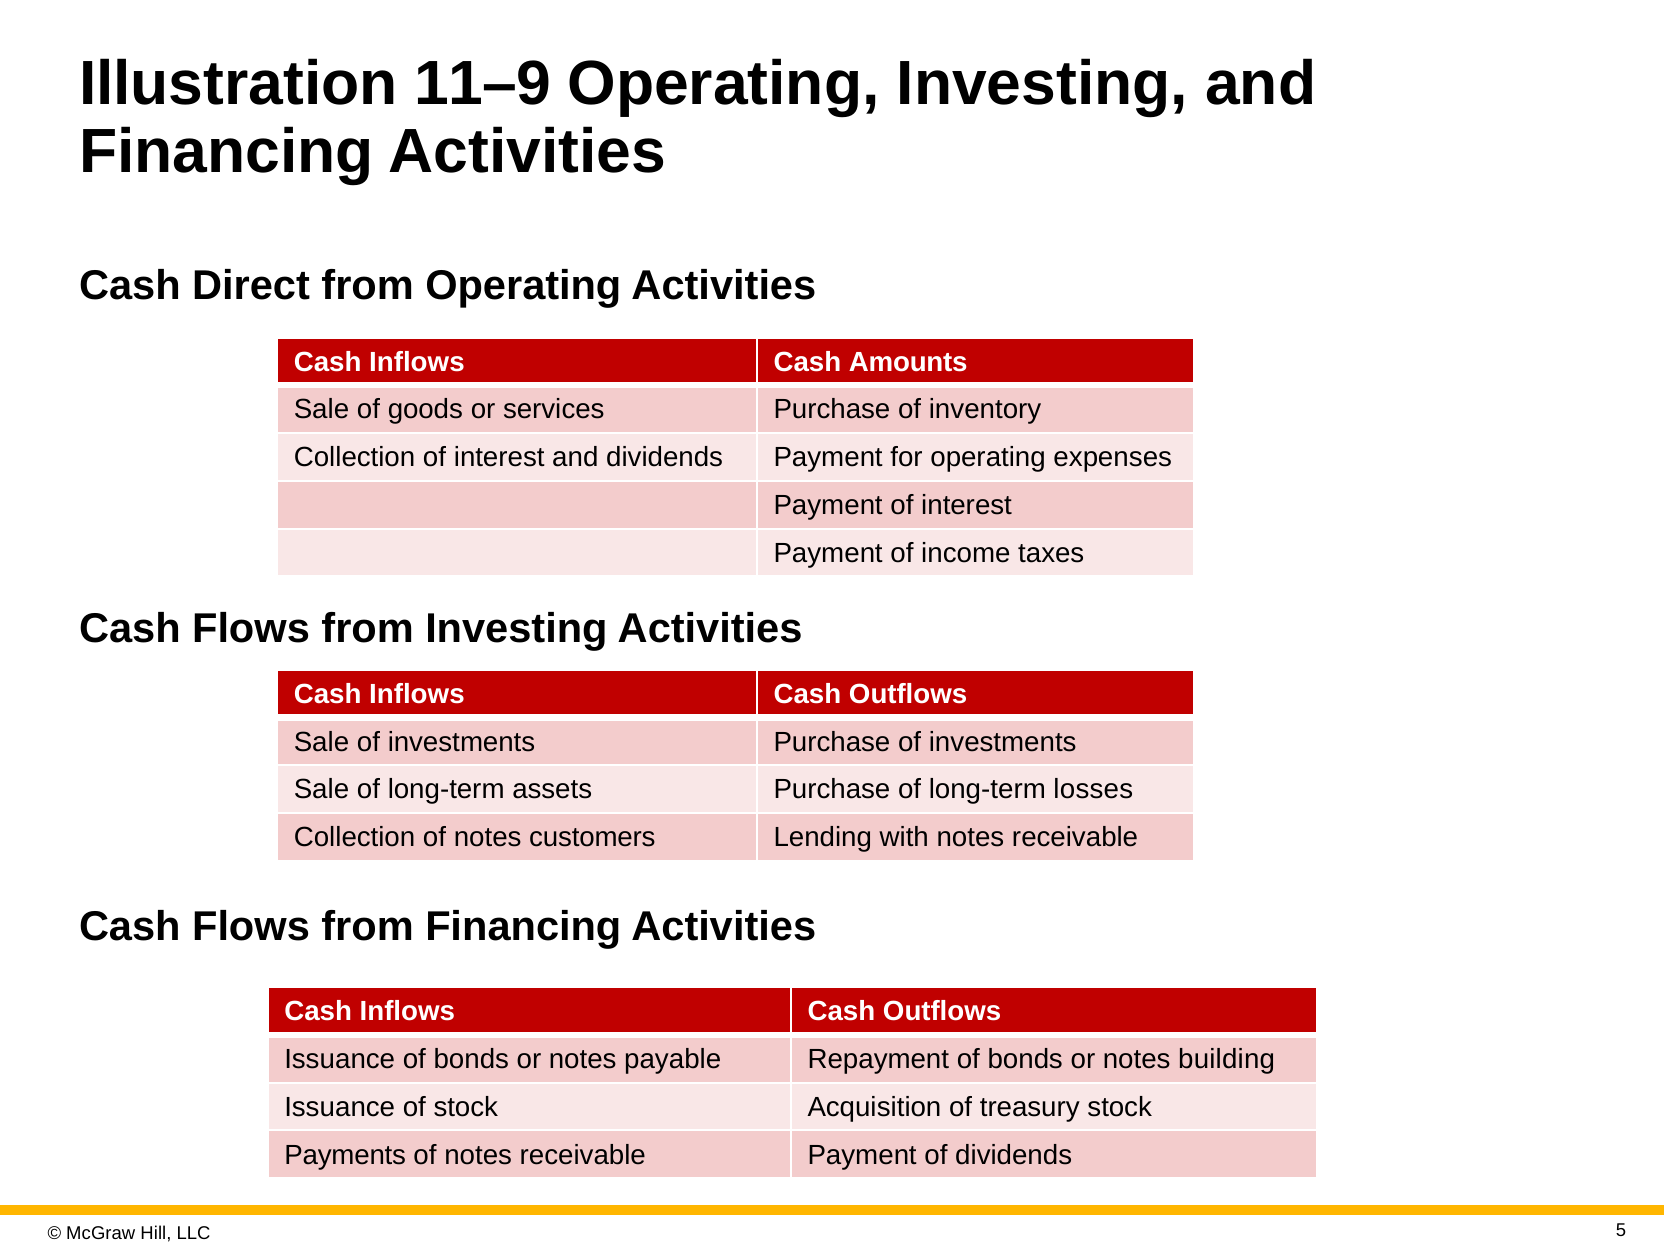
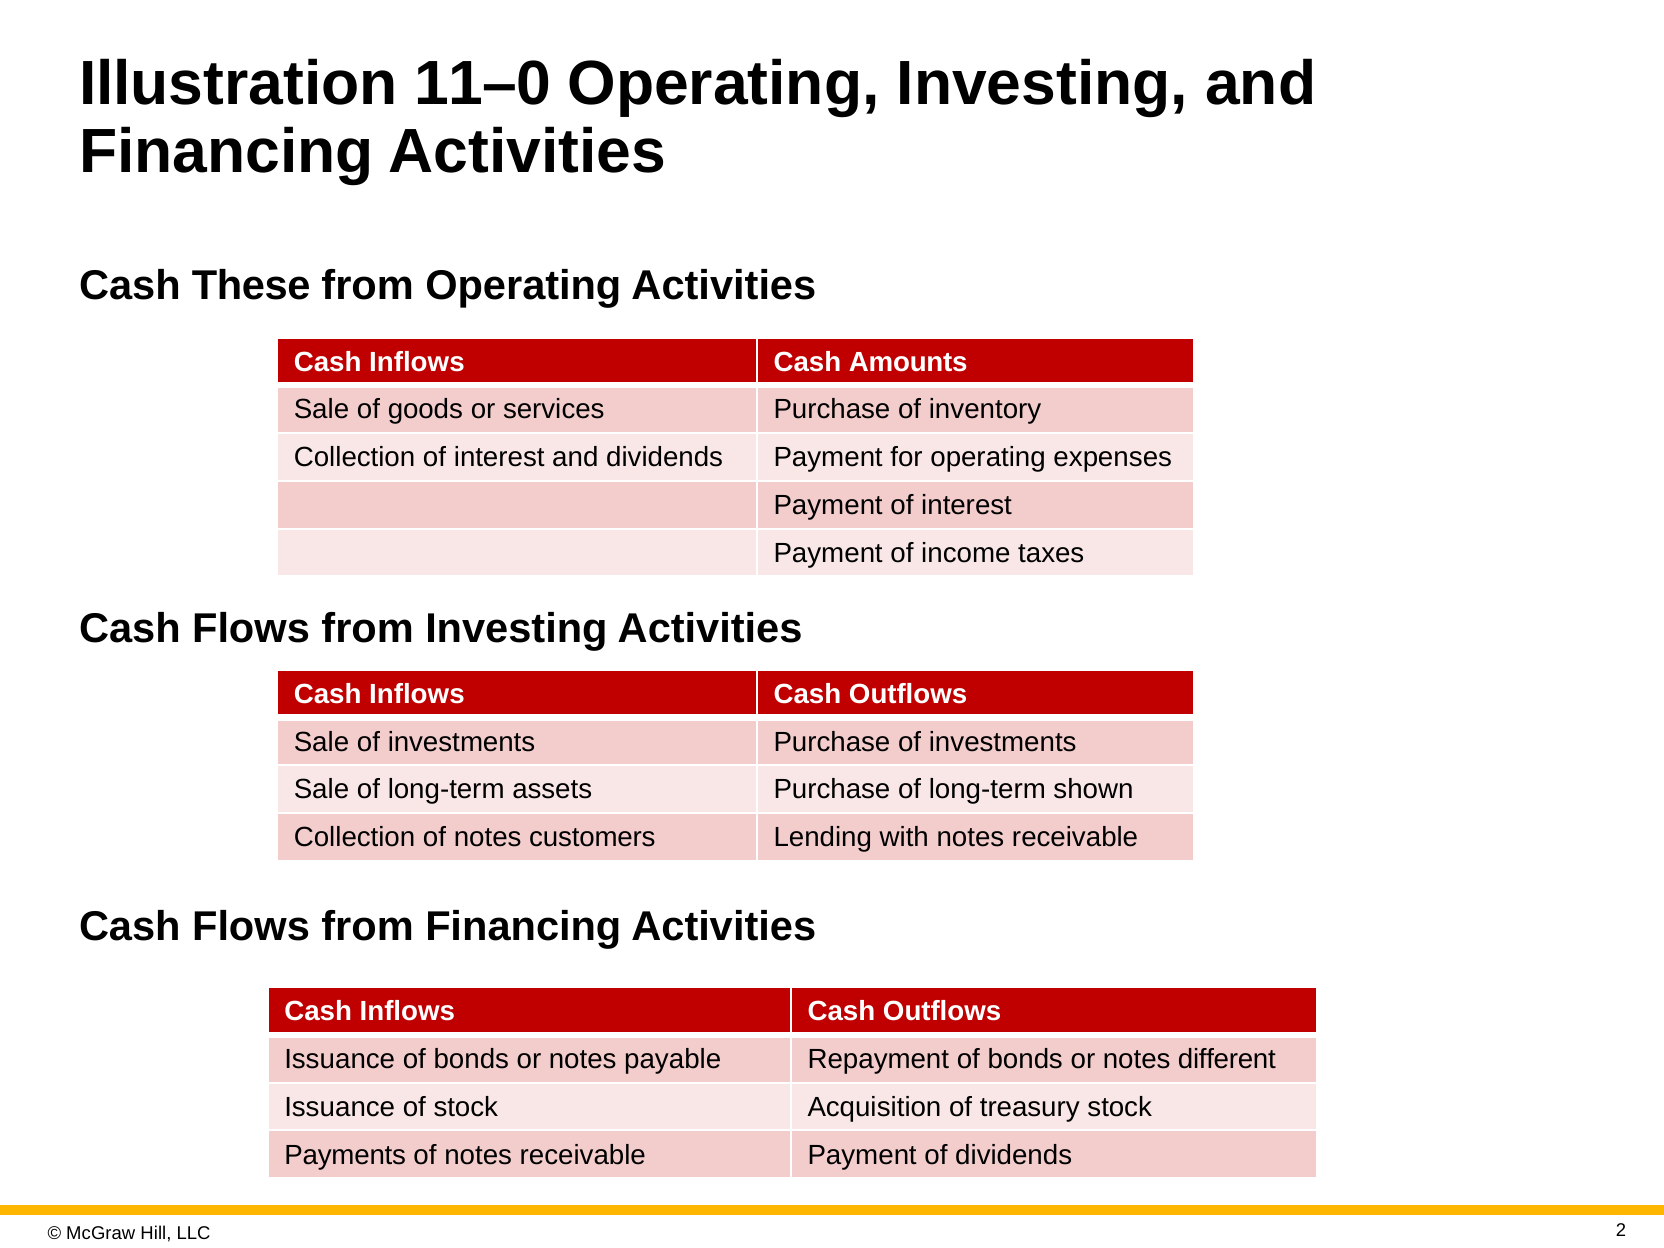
11–9: 11–9 -> 11–0 (483, 84)
Direct: Direct -> These (251, 286)
losses: losses -> shown (1094, 790)
building: building -> different (1227, 1059)
5: 5 -> 2 (1621, 1230)
